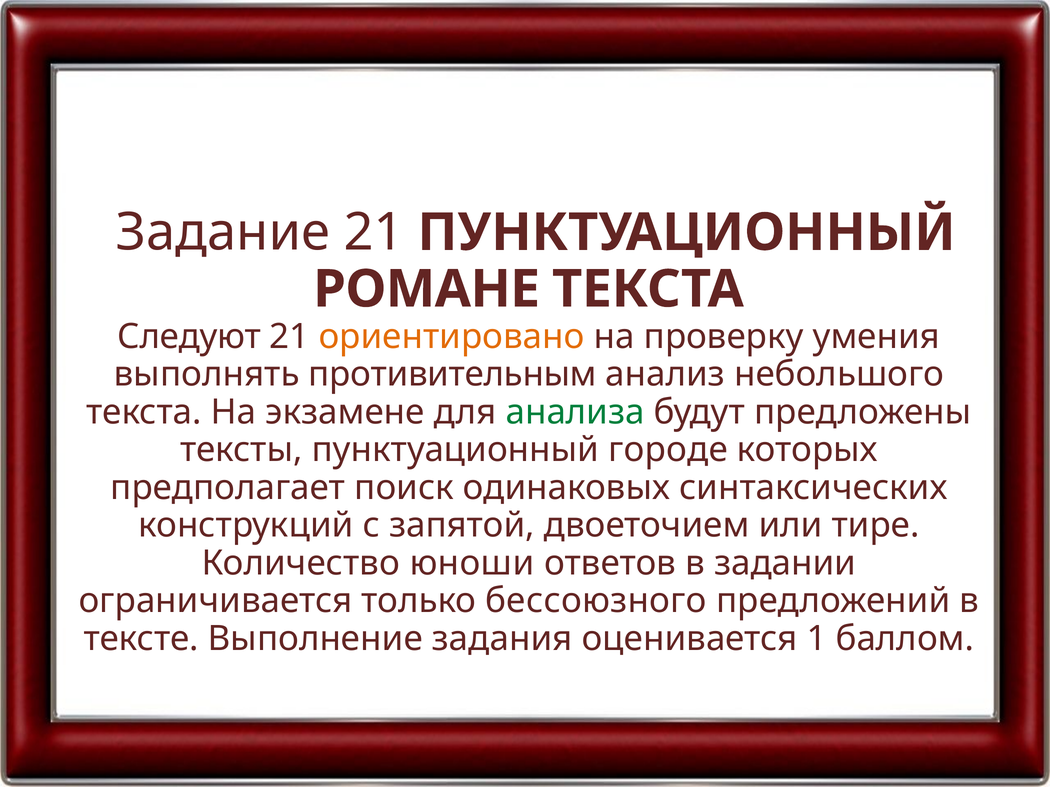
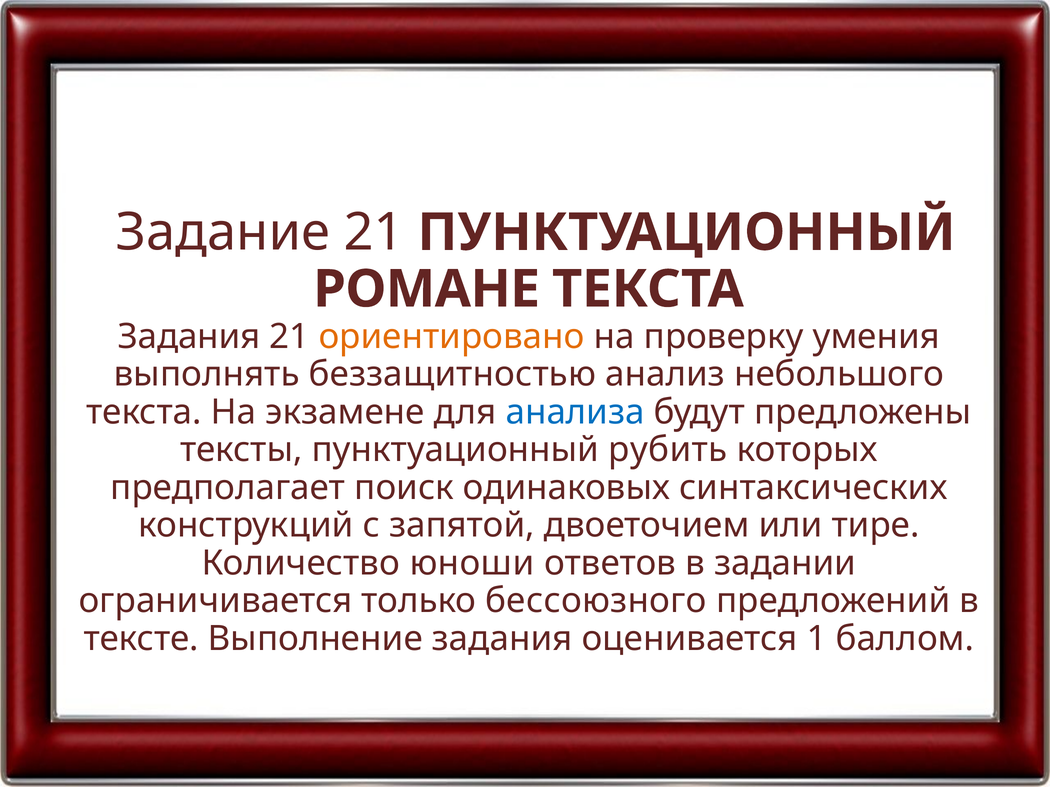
Следуют: Следуют -> Задания (189, 337)
противительным: противительным -> беззащитностью (452, 375)
анализа colour: green -> blue (575, 412)
городе: городе -> рубить (668, 450)
